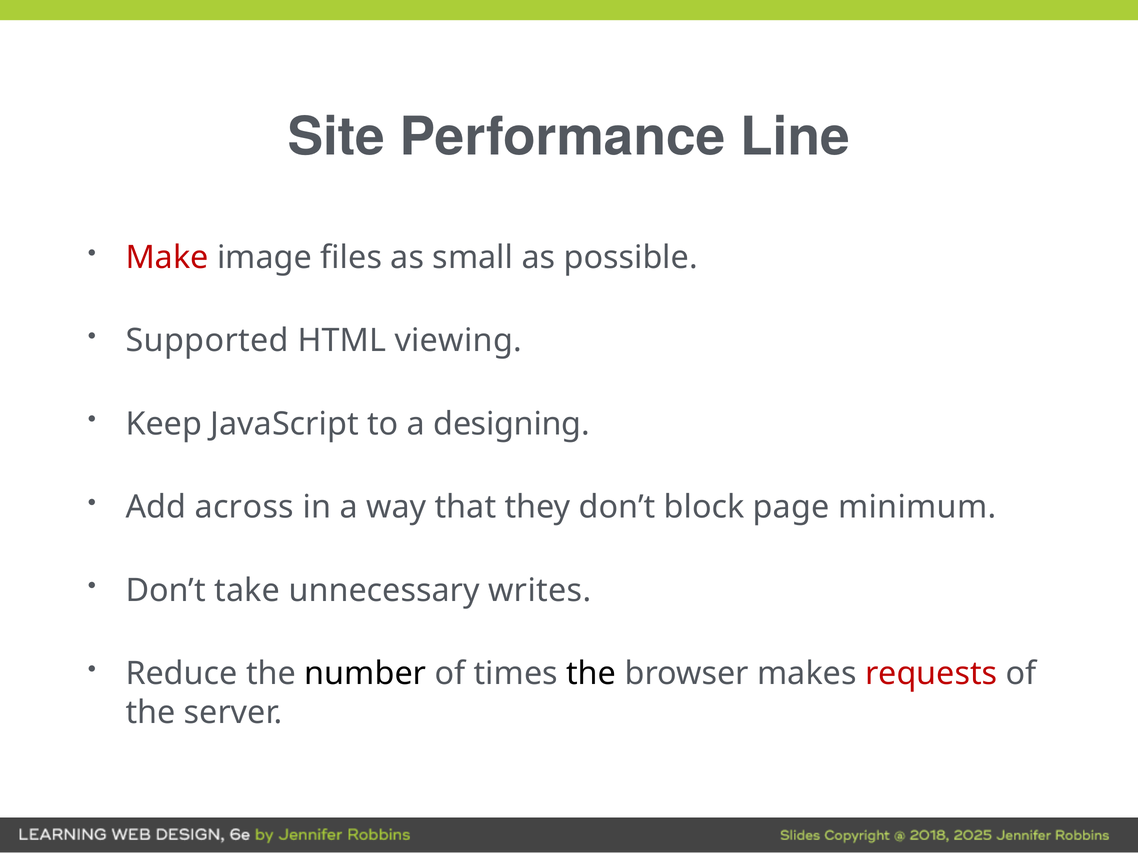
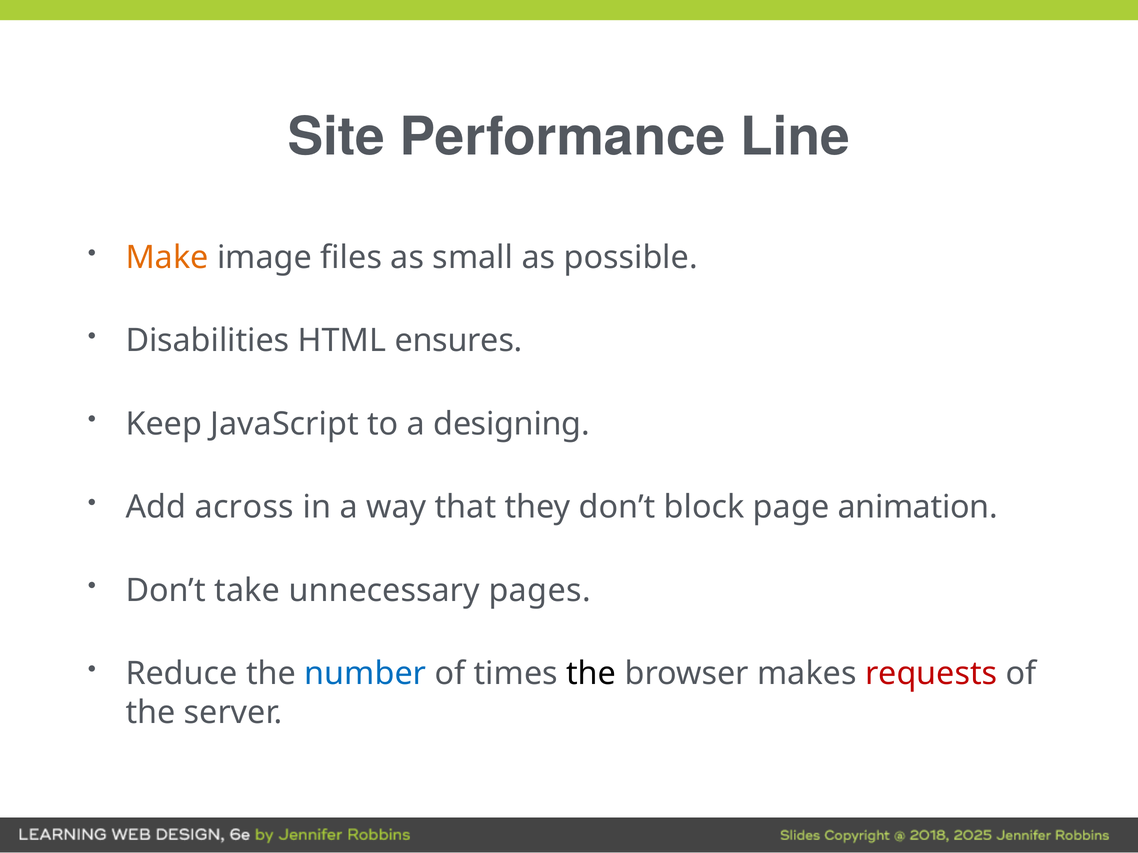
Make colour: red -> orange (167, 258)
Supported: Supported -> Disabilities (207, 341)
viewing: viewing -> ensures (458, 341)
minimum: minimum -> animation (918, 507)
writes: writes -> pages (540, 591)
number colour: black -> blue (365, 674)
